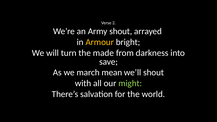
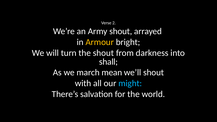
the made: made -> shout (103, 53)
save: save -> shall (109, 62)
might colour: light green -> light blue (130, 83)
